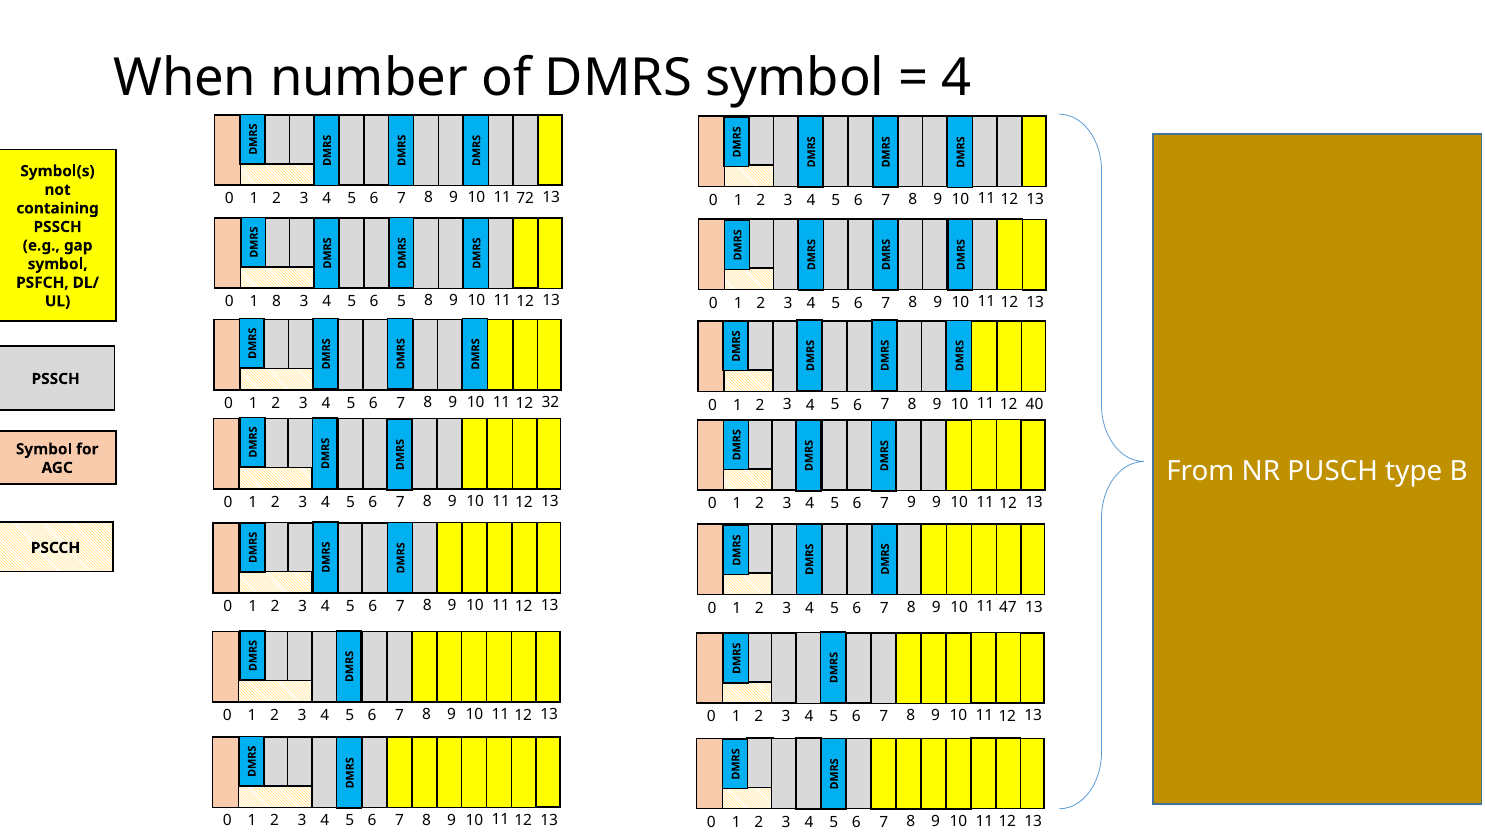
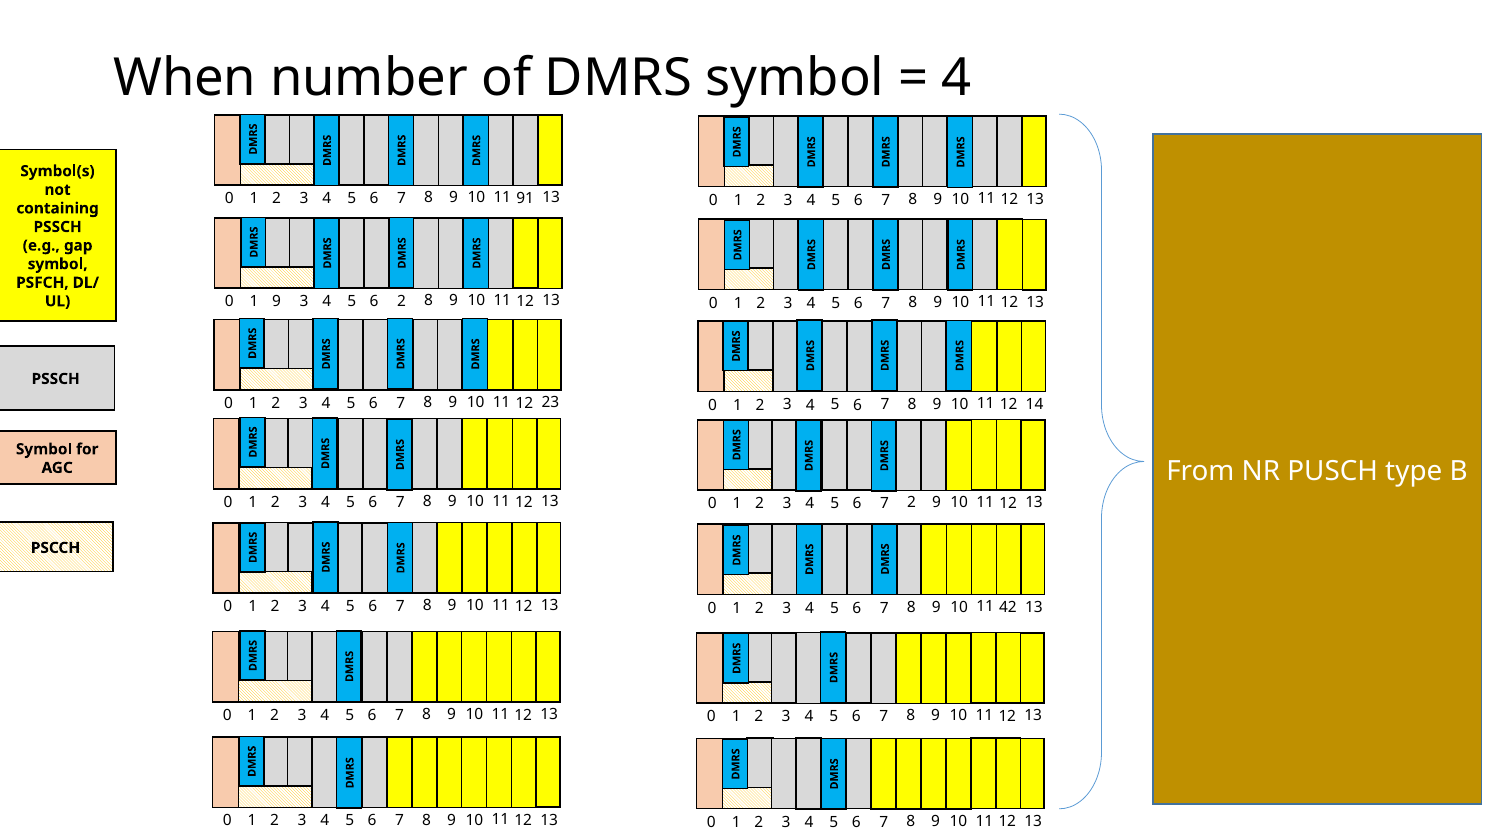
72: 72 -> 91 (525, 198)
1 8: 8 -> 9 (277, 302)
6 5: 5 -> 2 (402, 302)
32: 32 -> 23 (550, 403)
40: 40 -> 14 (1035, 404)
7 9: 9 -> 2 (912, 503)
47: 47 -> 42 (1008, 608)
